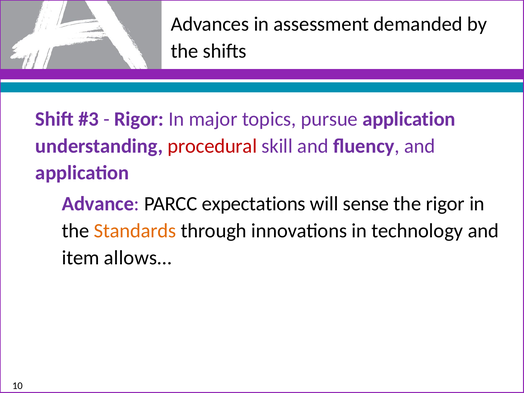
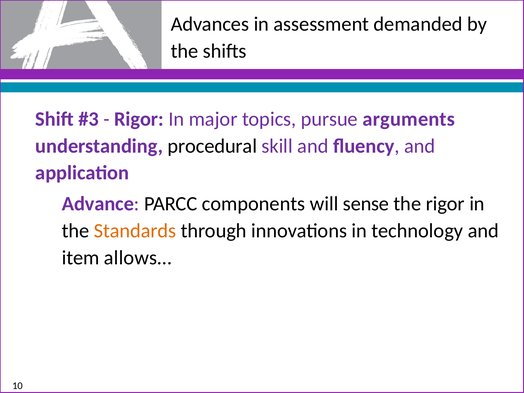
pursue application: application -> arguments (409, 119)
procedural colour: red -> black (212, 146)
expectations: expectations -> components (254, 204)
